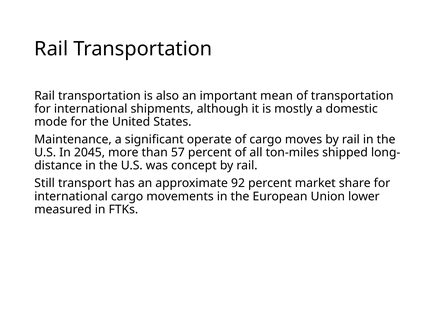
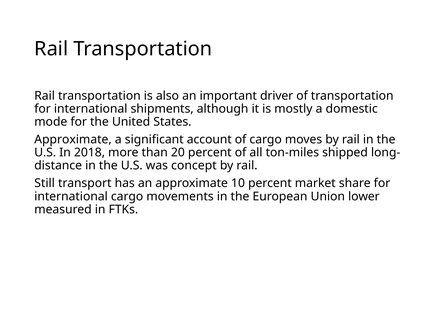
mean: mean -> driver (277, 96)
Maintenance: Maintenance -> Approximate (73, 139)
operate: operate -> account (209, 139)
2045: 2045 -> 2018 (89, 153)
57: 57 -> 20 (178, 153)
92: 92 -> 10 (238, 183)
